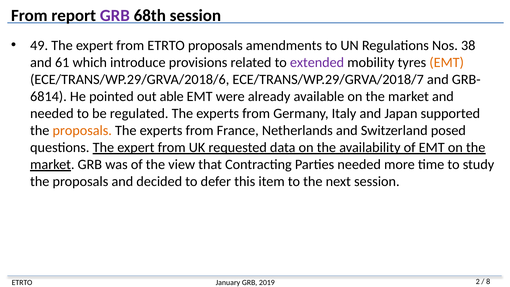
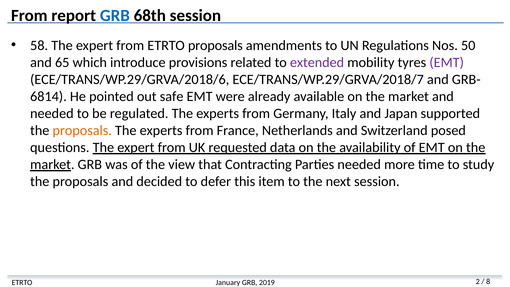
GRB colour: purple -> blue (115, 15)
49: 49 -> 58 (39, 45)
38: 38 -> 50 (468, 45)
61: 61 -> 65 (62, 62)
EMT colour: orange -> purple (447, 62)
able: able -> safe (172, 96)
